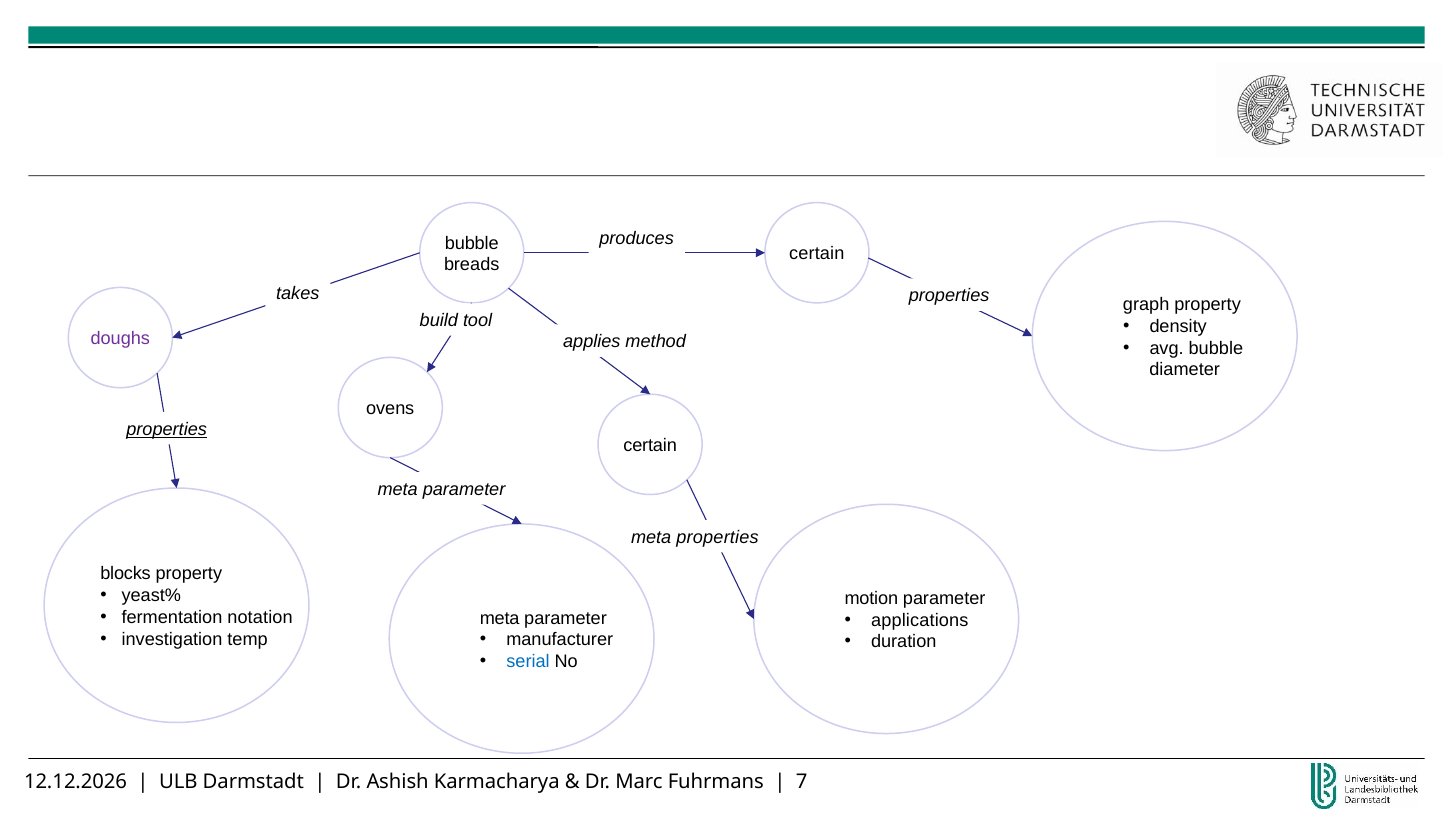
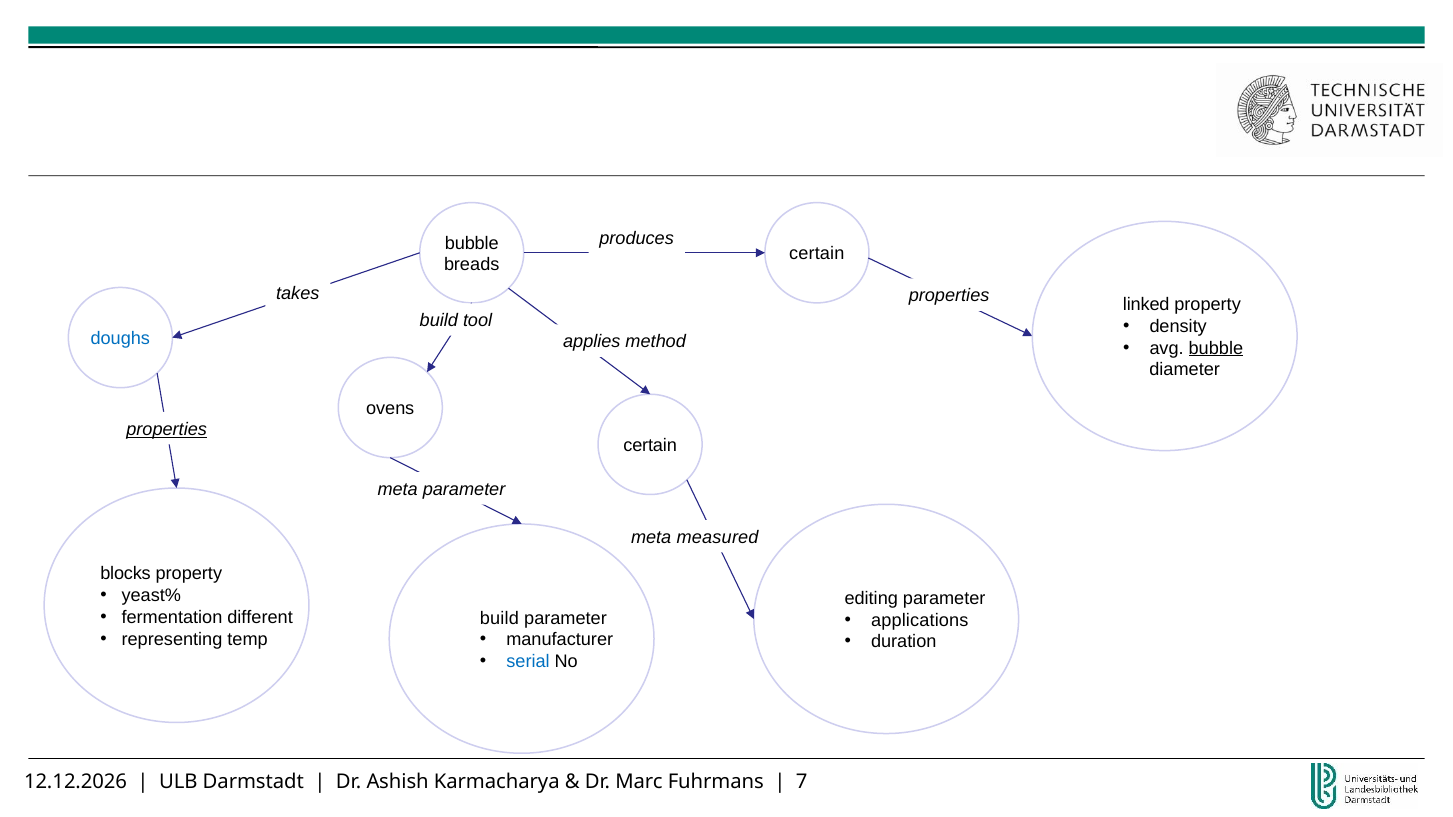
graph: graph -> linked (1146, 305)
doughs colour: purple -> blue (120, 339)
bubble underline: none -> present (1216, 348)
meta properties: properties -> measured (718, 538)
motion: motion -> editing (871, 599)
notation: notation -> different (260, 618)
meta: meta -> build (499, 618)
investigation: investigation -> representing (172, 639)
